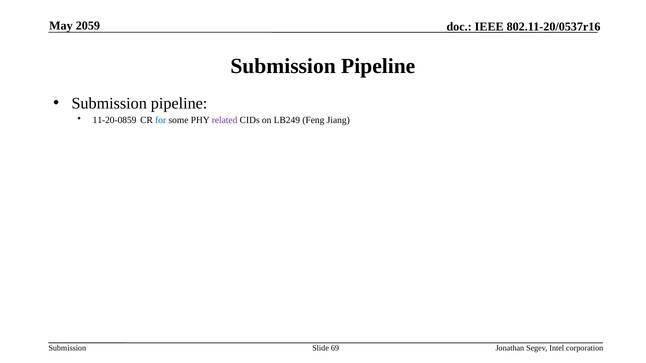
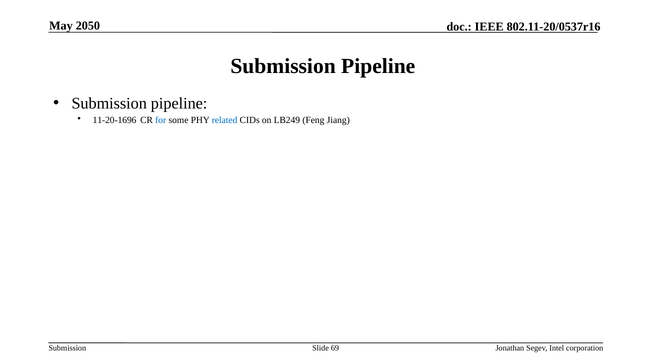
2059: 2059 -> 2050 (88, 26)
11-20-0859: 11-20-0859 -> 11-20-1696 (115, 120)
related colour: purple -> blue (225, 120)
